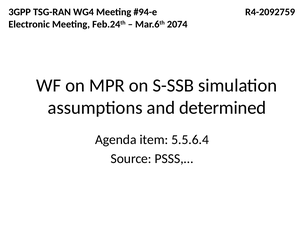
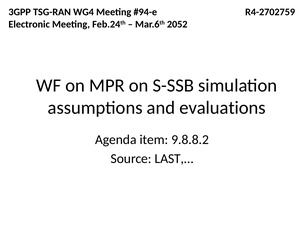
R4-2092759: R4-2092759 -> R4-2702759 (270, 12)
2074: 2074 -> 2052 (177, 24)
determined: determined -> evaluations (222, 108)
5.5.6.4: 5.5.6.4 -> 9.8.8.2 (190, 140)
PSSS,…: PSSS,… -> LAST,… (174, 159)
